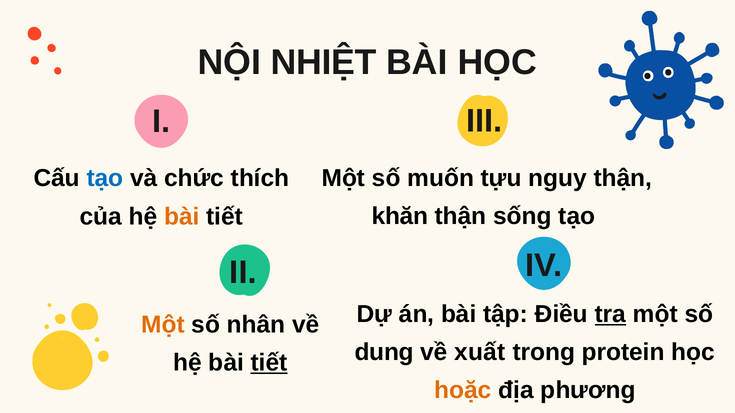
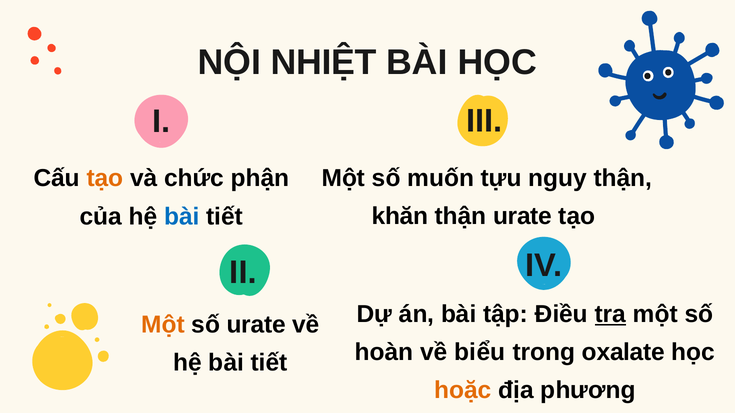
tạo colour: blue -> orange (105, 178)
thích: thích -> phận (260, 178)
thận sống: sống -> urate (522, 216)
bài colour: orange -> blue (182, 217)
số nhân: nhân -> urate (256, 325)
dung: dung -> hoàn (384, 353)
xuất: xuất -> biểu (480, 353)
protein: protein -> oxalate (623, 353)
tiết underline: present -> none (269, 363)
